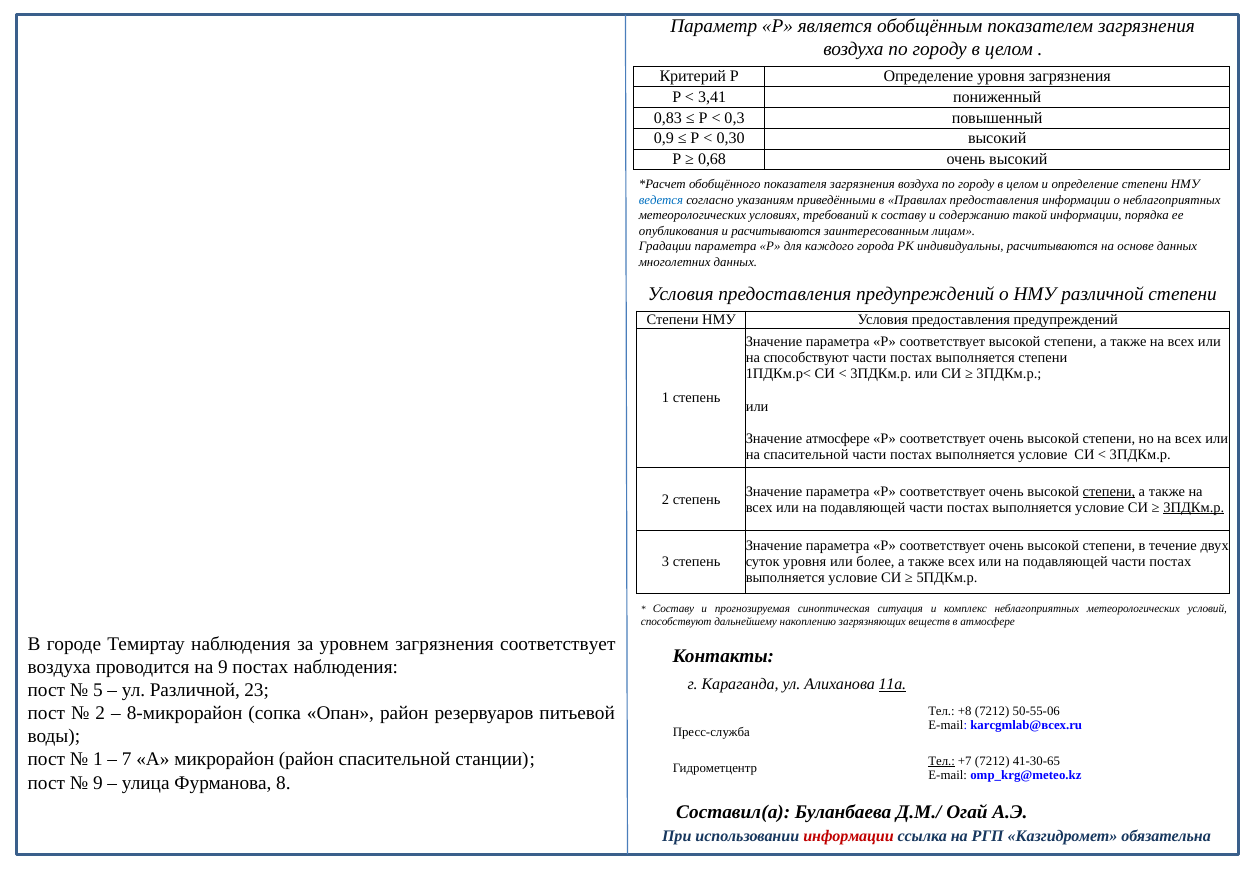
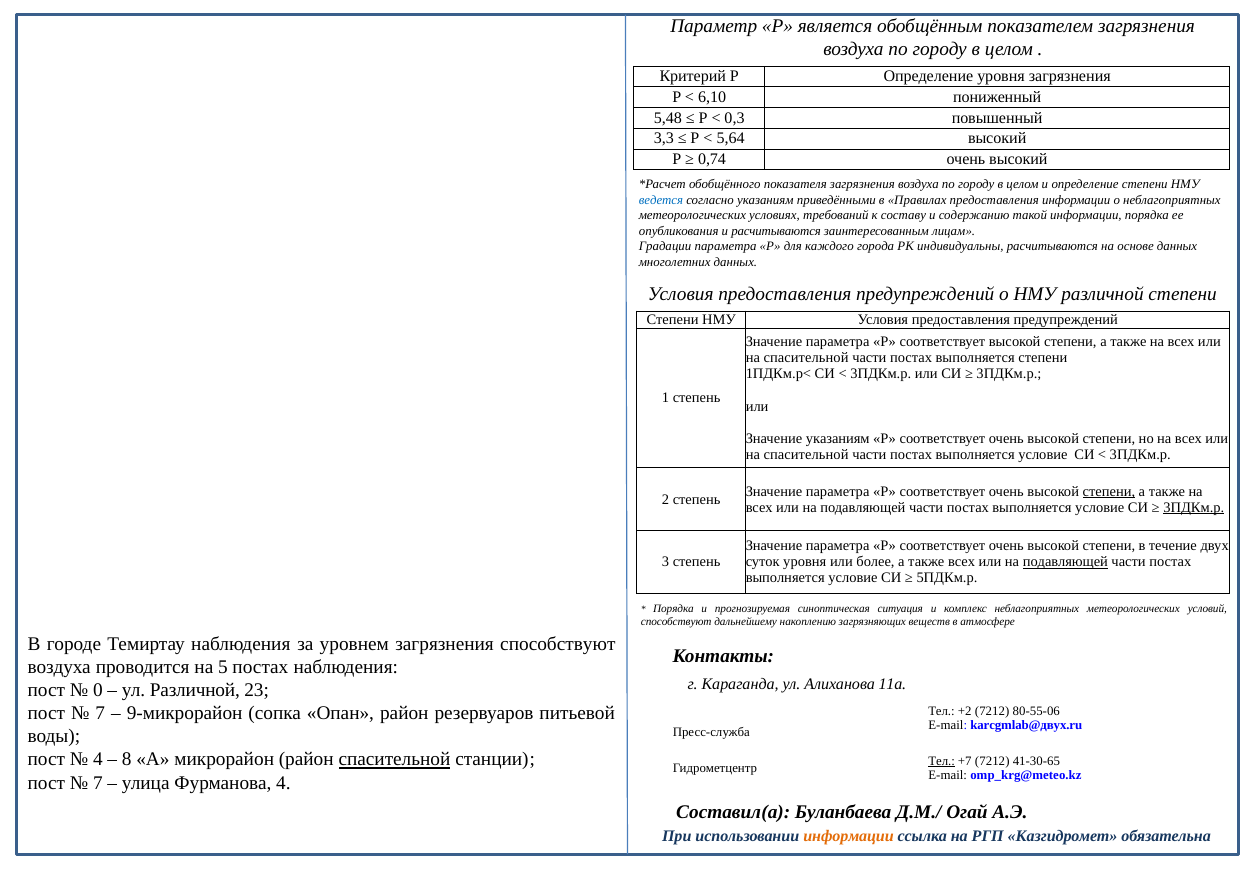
3,41: 3,41 -> 6,10 (712, 97)
0,83: 0,83 -> 5,48 (668, 118)
0,9: 0,9 -> 3,3 (664, 138)
0,30: 0,30 -> 5,64 (731, 138)
0,68: 0,68 -> 0,74 (712, 159)
способствуют: способствуют -> спасительной (806, 358)
Значение атмосфере: атмосфере -> указаниям (838, 438)
подавляющей underline: none -> present (1065, 562)
Составу: Составу -> Порядка (673, 609)
загрязнения соответствует: соответствует -> способствуют (558, 644)
на 9: 9 -> 5 (223, 667)
11а underline: present -> none (892, 684)
5: 5 -> 0 (98, 690)
2: 2 -> 7 (100, 713)
8-микрорайон: 8-микрорайон -> 9-микрорайон (185, 713)
+8: +8 -> +2 (965, 711)
50-55-06: 50-55-06 -> 80-55-06 (1036, 711)
karcgmlab@всех.ru: karcgmlab@всех.ru -> karcgmlab@двух.ru (1026, 725)
1: 1 -> 4 (98, 759)
7: 7 -> 8 (127, 759)
спасительной underline: none -> present (394, 759)
9: 9 -> 7 (98, 783)
Фурманова 8: 8 -> 4 (283, 783)
информации colour: red -> orange (849, 836)
